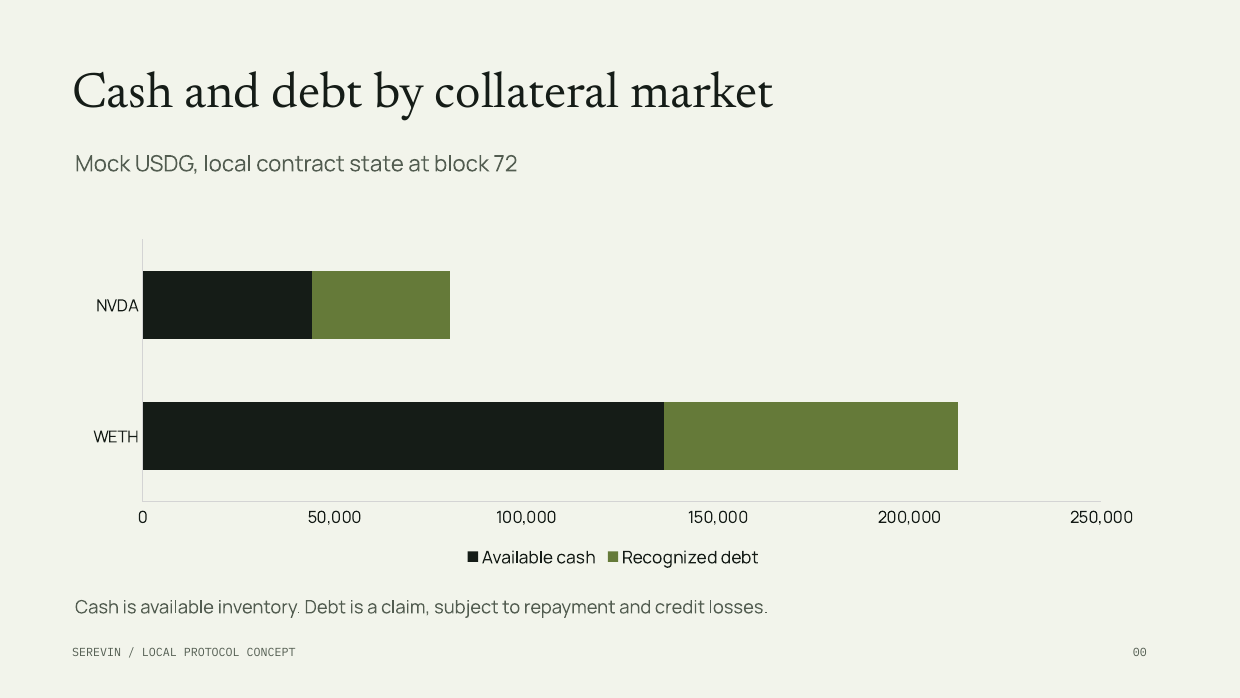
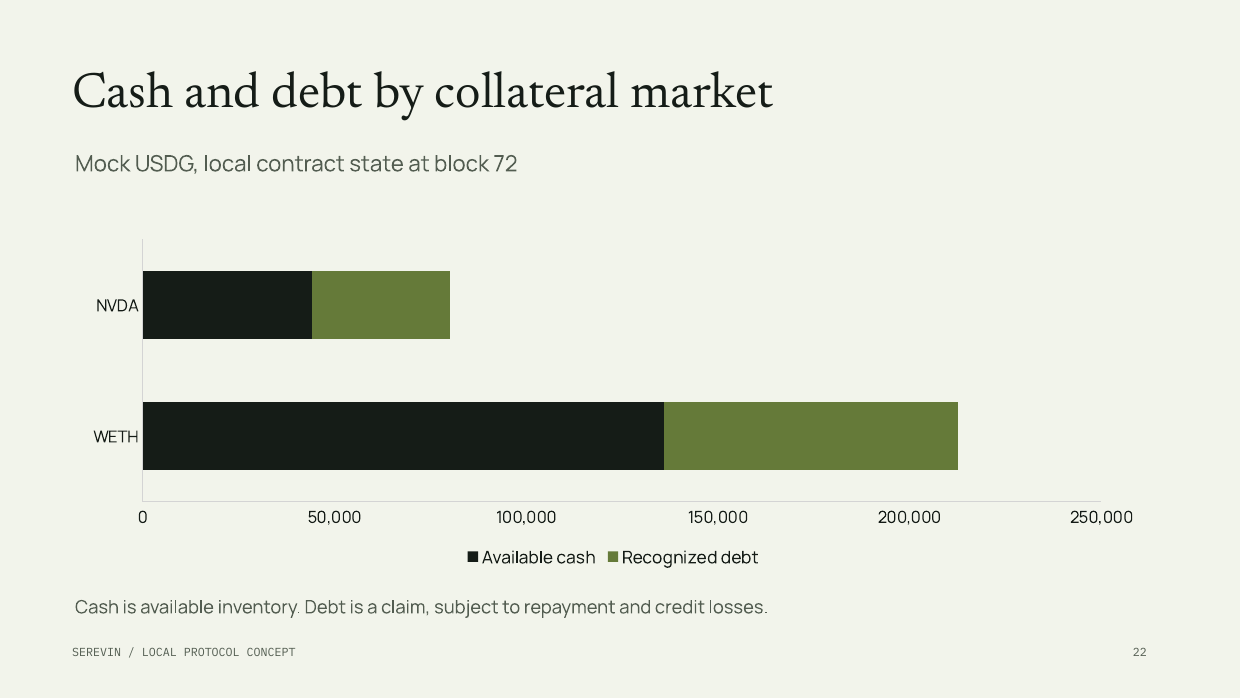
00: 00 -> 22 (1140, 652)
